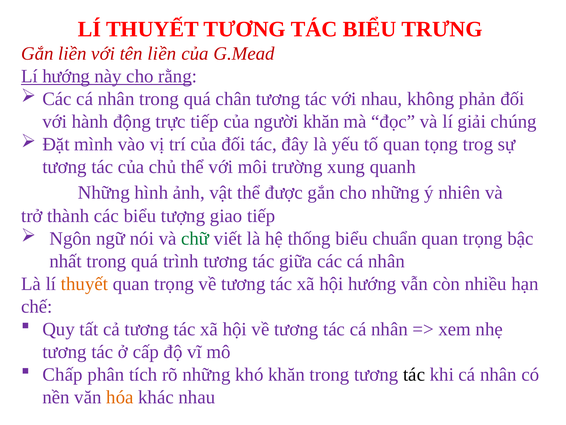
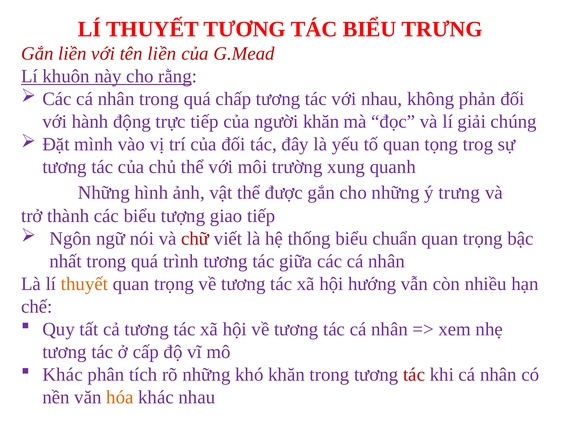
Lí hướng: hướng -> khuôn (66, 76)
chân: chân -> chấp (233, 99)
ý nhiên: nhiên -> trưng (459, 192)
chữ colour: green -> red (195, 238)
Chấp: Chấp -> Khác (63, 374)
tác colour: black -> red (414, 374)
